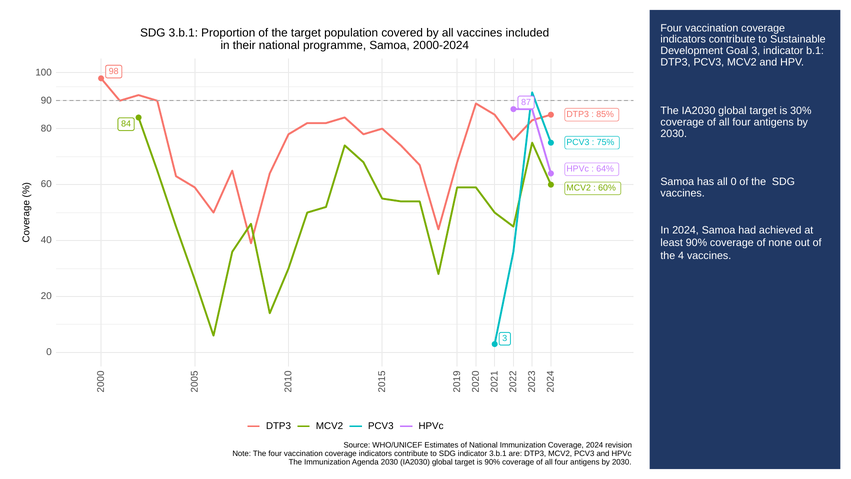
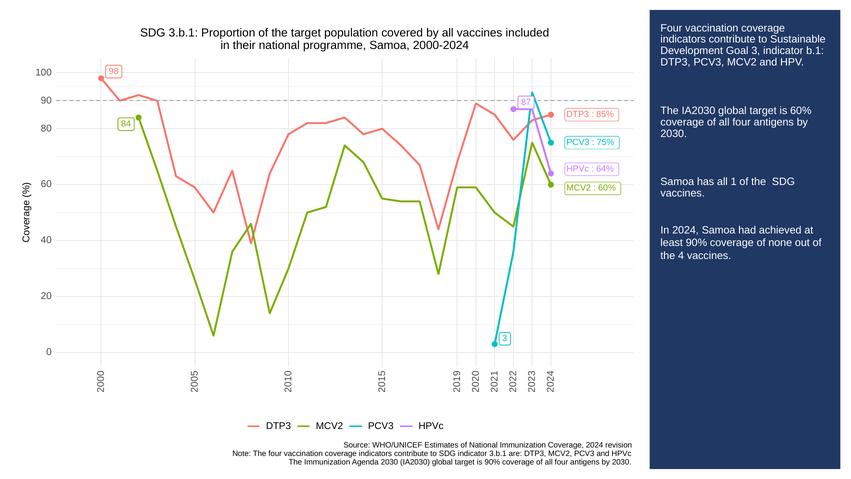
is 30%: 30% -> 60% (801, 111)
all 0: 0 -> 1 (734, 182)
